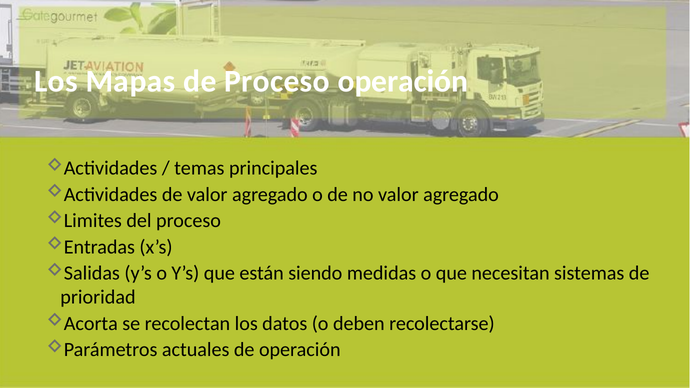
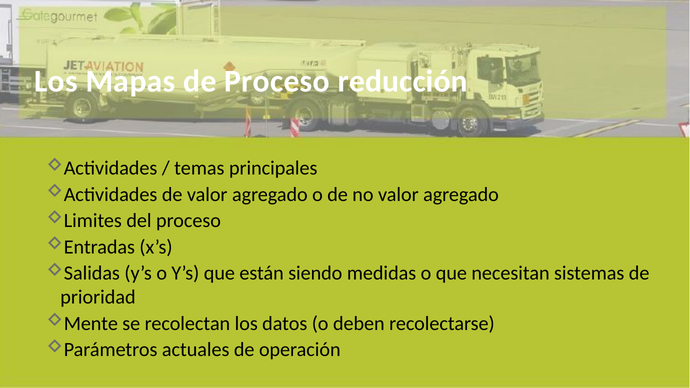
Proceso operación: operación -> reducción (403, 81)
Acorta: Acorta -> Mente (91, 324)
